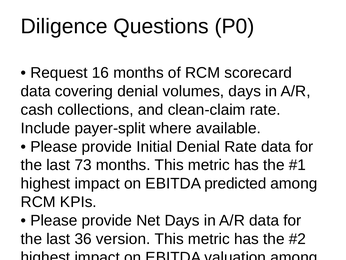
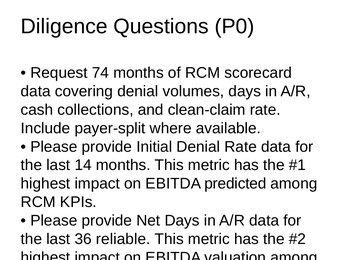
16: 16 -> 74 (100, 73)
73: 73 -> 14 (83, 165)
version: version -> reliable (123, 239)
